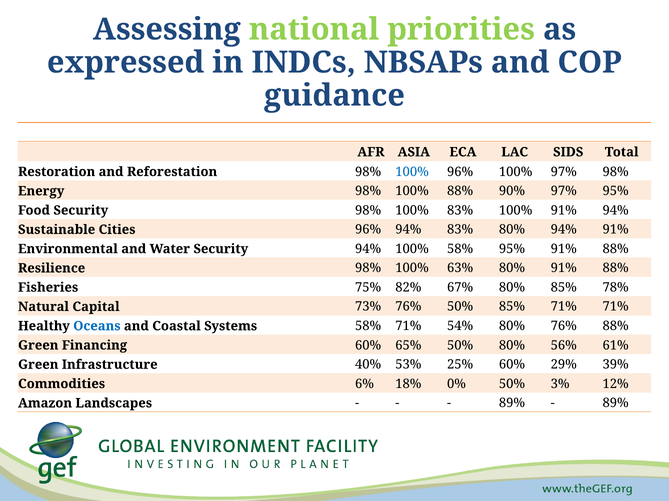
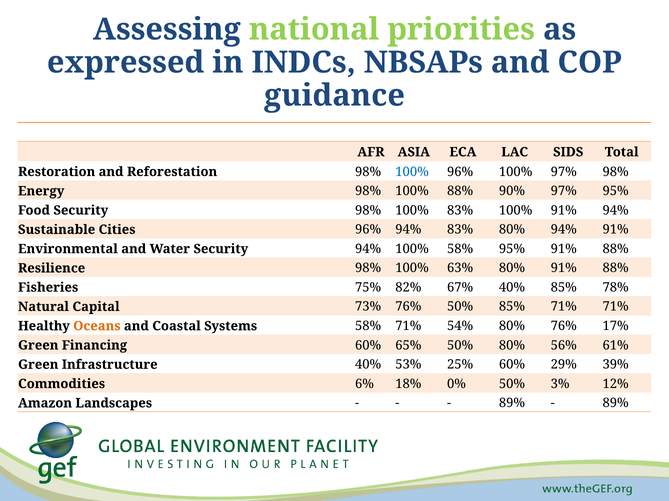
67% 80%: 80% -> 40% (512, 288)
Oceans colour: blue -> orange (97, 326)
76% 88%: 88% -> 17% (616, 326)
